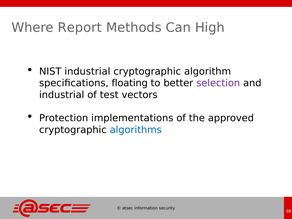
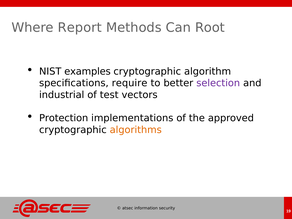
High: High -> Root (210, 28)
NIST industrial: industrial -> examples (87, 71)
floating: floating -> require (130, 83)
algorithms colour: blue -> orange (136, 130)
